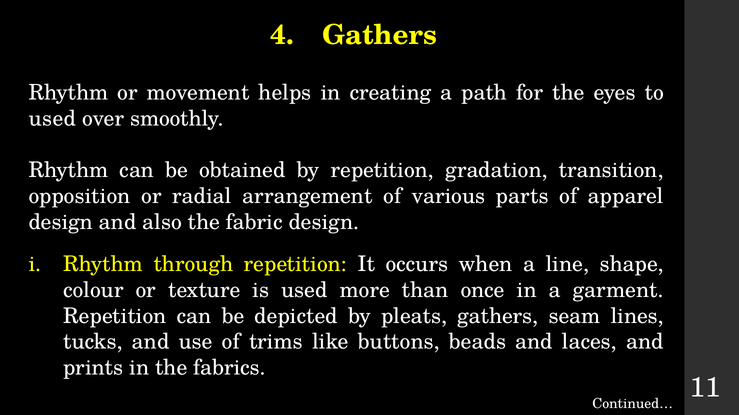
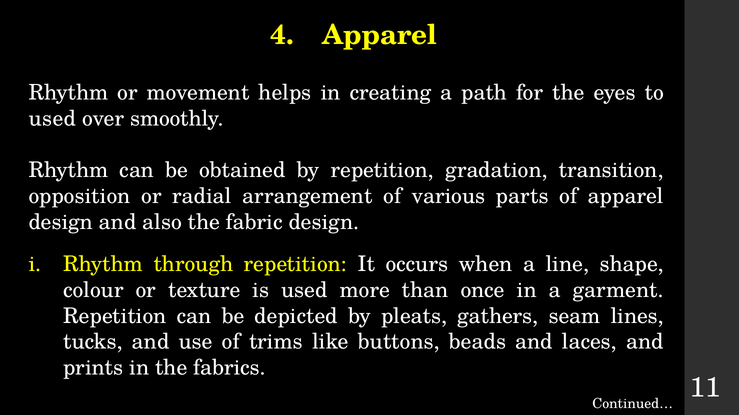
Gathers: Gathers -> Apparel (380, 35)
